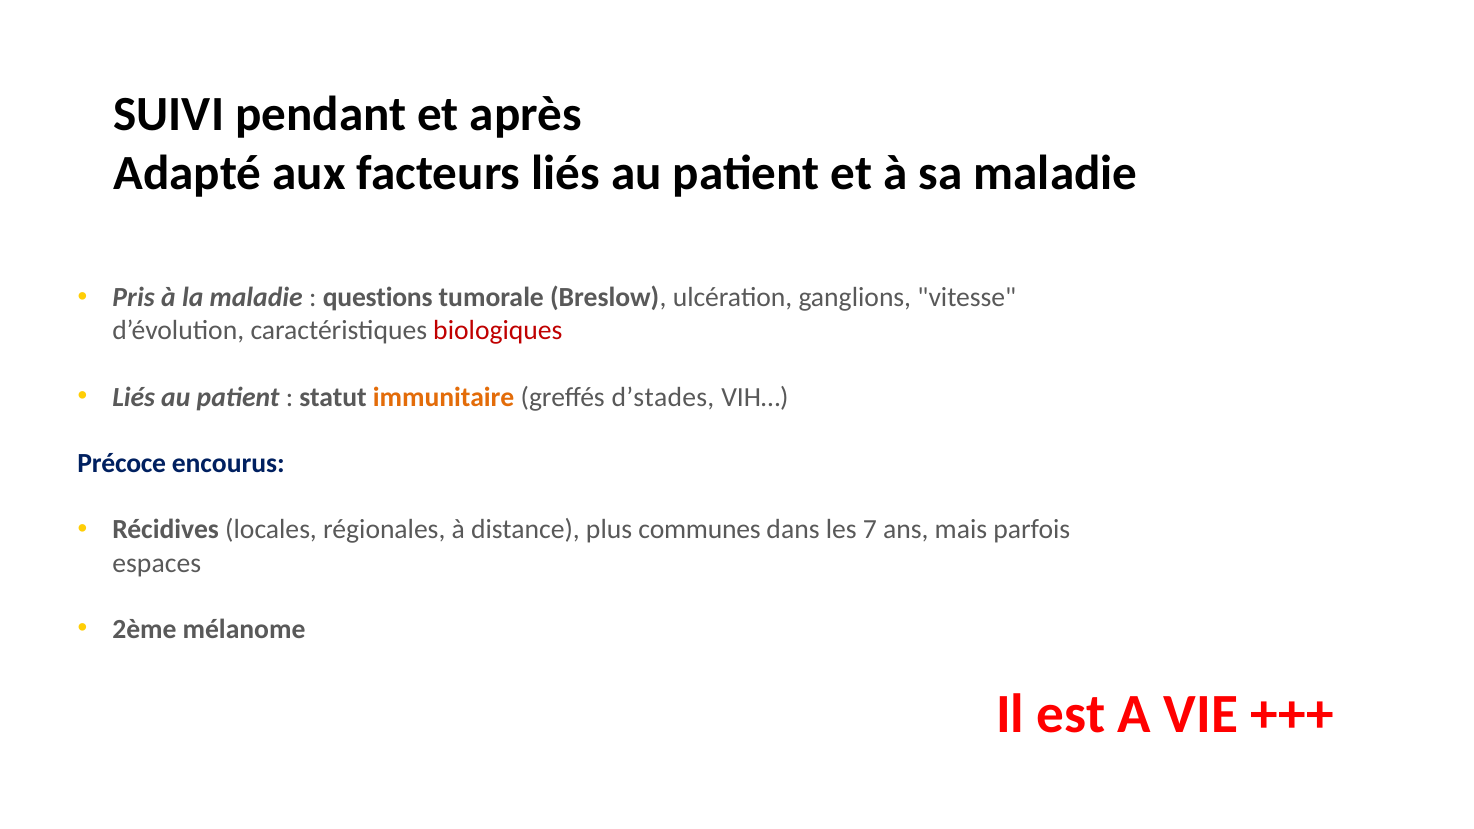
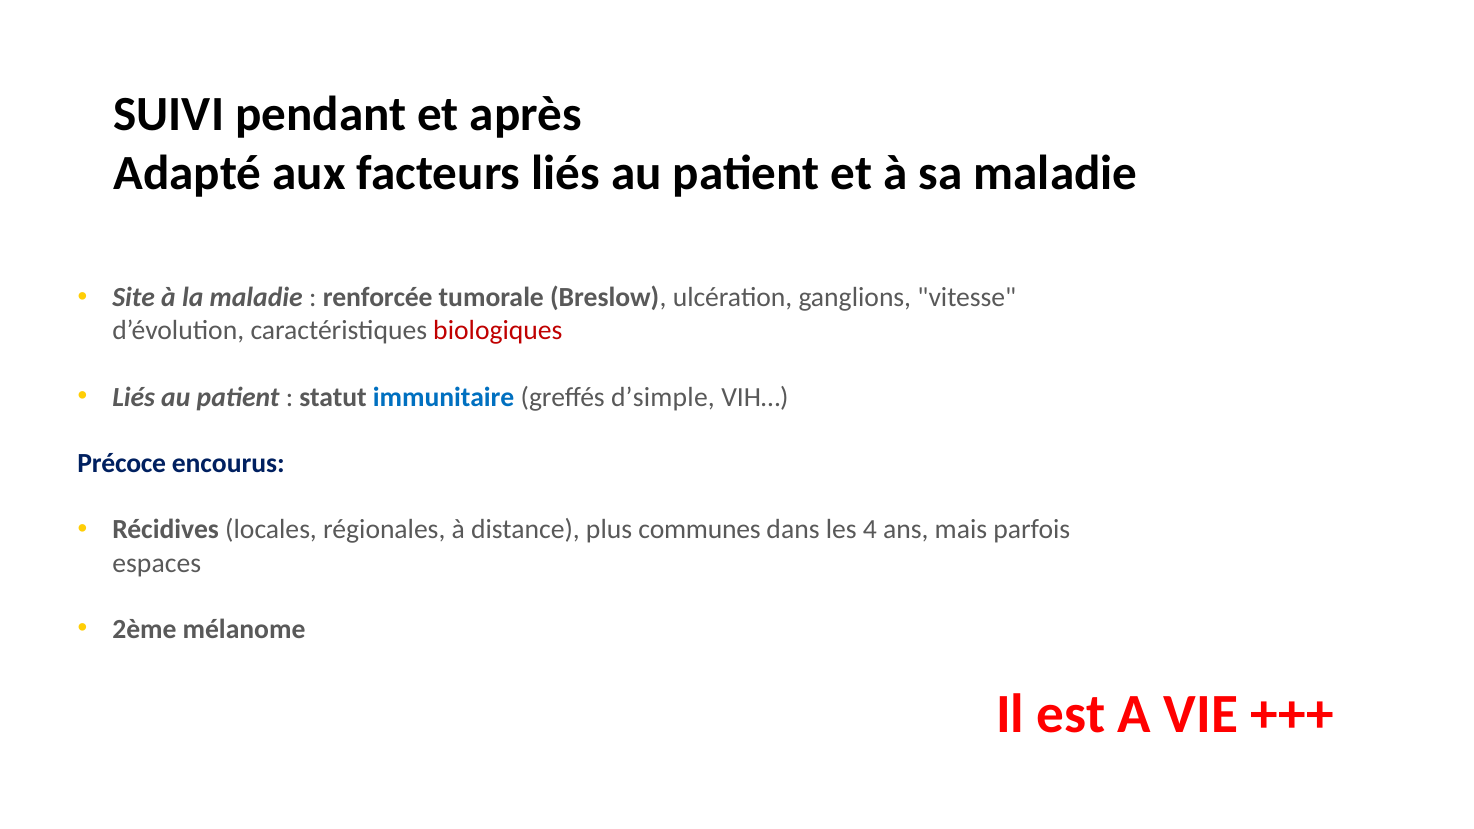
Pris: Pris -> Site (134, 298)
questions: questions -> renforcée (378, 298)
immunitaire colour: orange -> blue (444, 397)
d’stades: d’stades -> d’simple (663, 397)
7: 7 -> 4 (870, 530)
